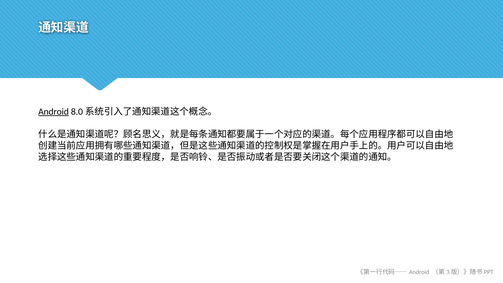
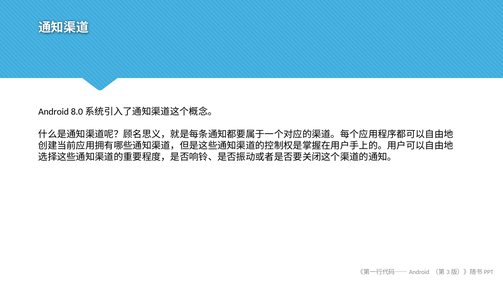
Android underline: present -> none (54, 112)
